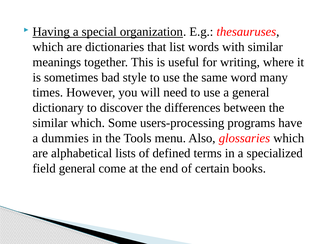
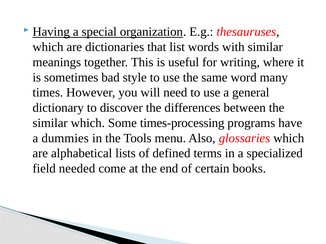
users-processing: users-processing -> times-processing (182, 123)
field general: general -> needed (77, 169)
